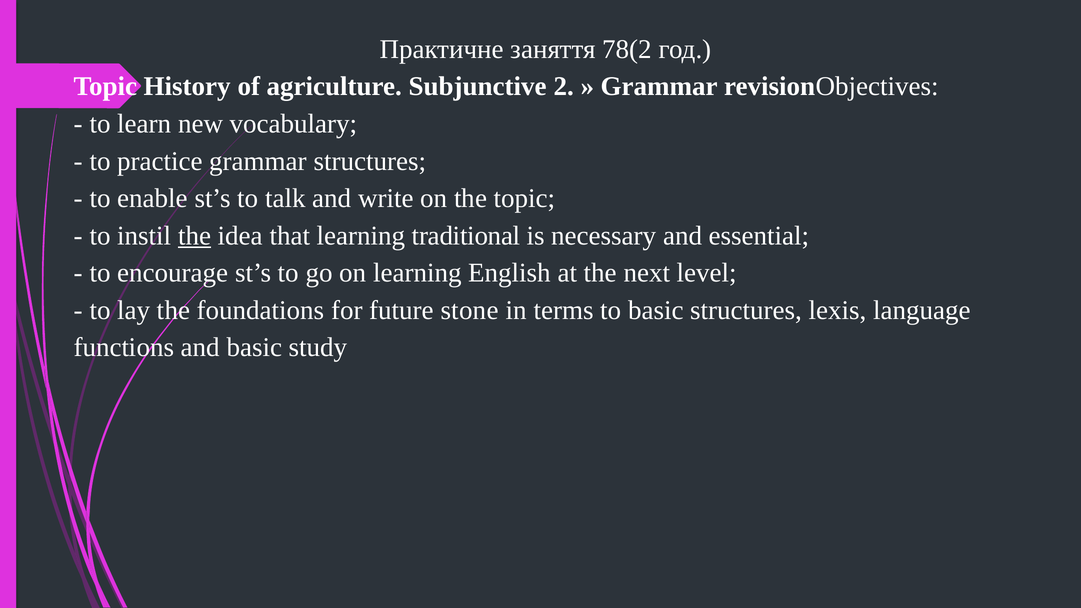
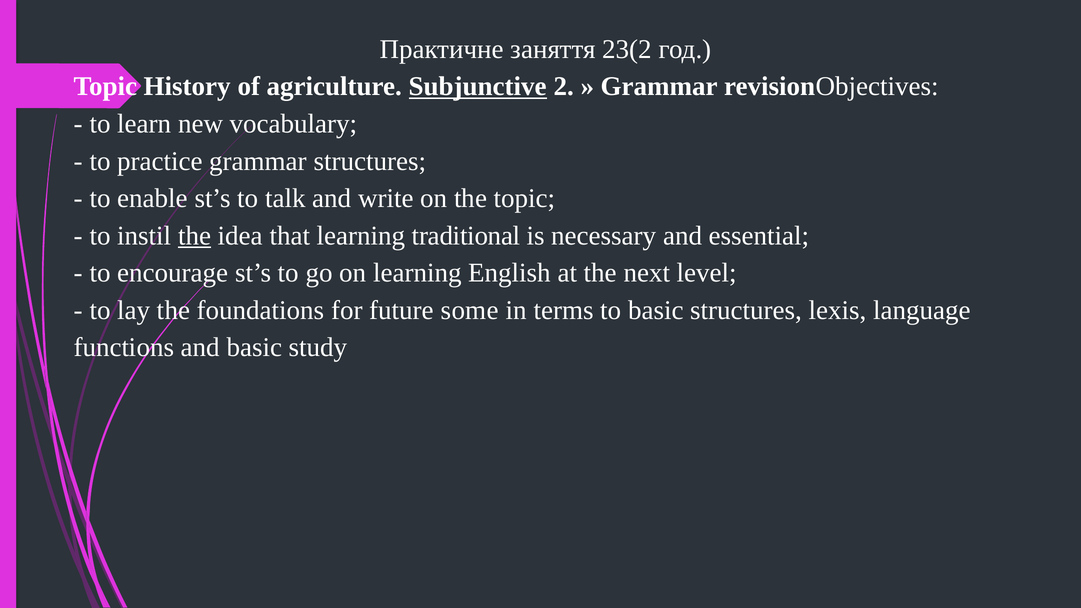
78(2: 78(2 -> 23(2 (627, 49)
Subjunctive underline: none -> present (478, 87)
stone: stone -> some (470, 310)
